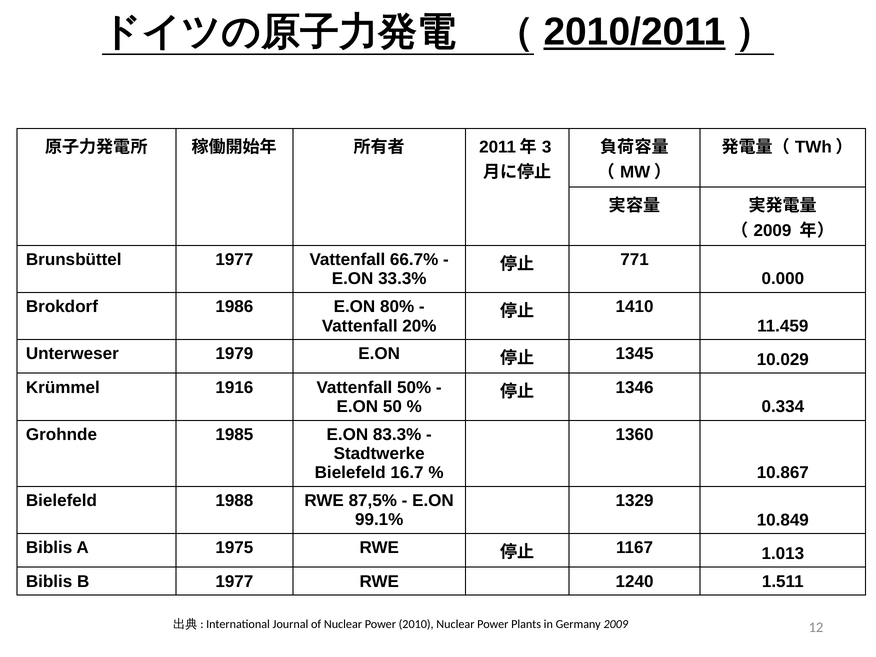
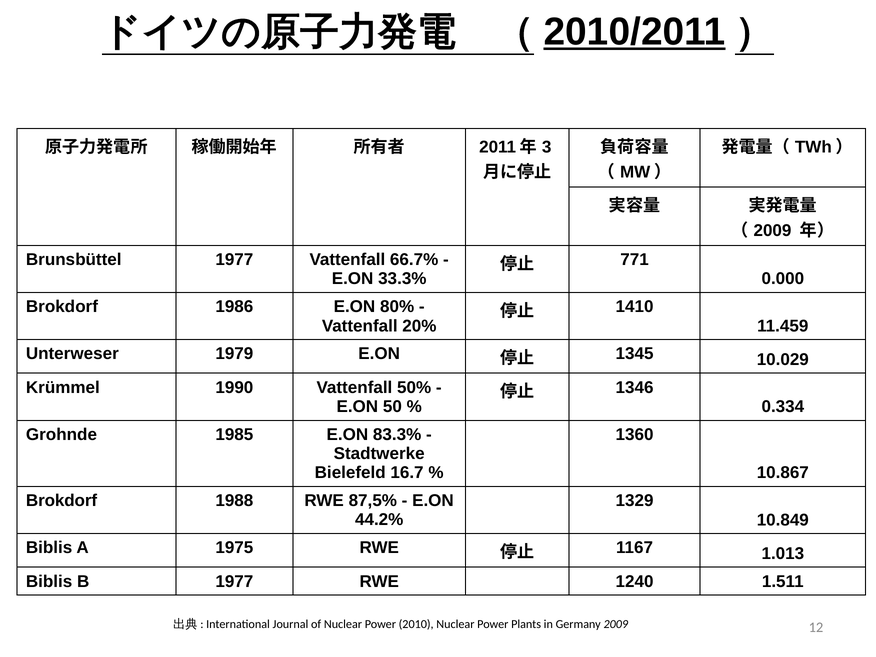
1916: 1916 -> 1990 (234, 387)
Bielefeld: Bielefeld -> Brokdorf (62, 501)
99.1%: 99.1% -> 44.2% (379, 520)
